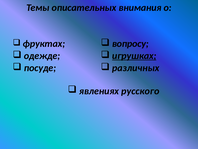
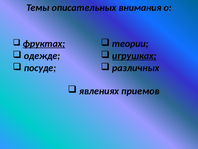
вопросу: вопросу -> теории (130, 43)
фруктах underline: none -> present (44, 43)
русского: русского -> приемов (140, 91)
